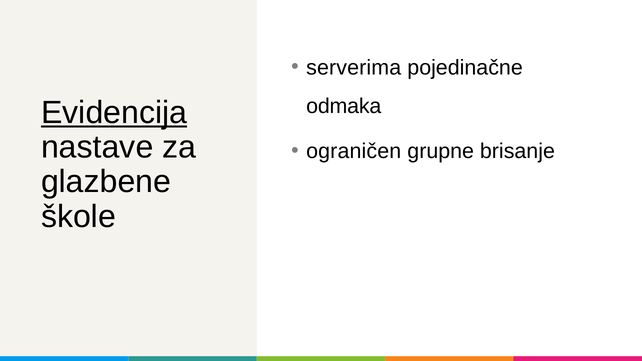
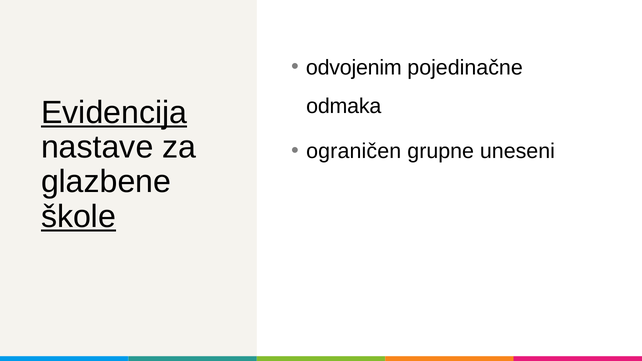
serverima: serverima -> odvojenim (354, 68)
brisanje: brisanje -> uneseni (517, 151)
škole underline: none -> present (78, 217)
